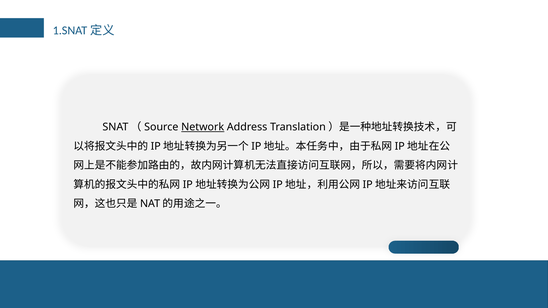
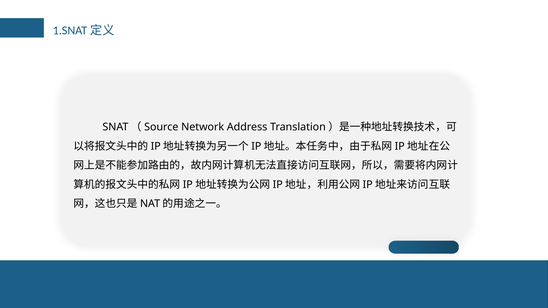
Network underline: present -> none (203, 127)
